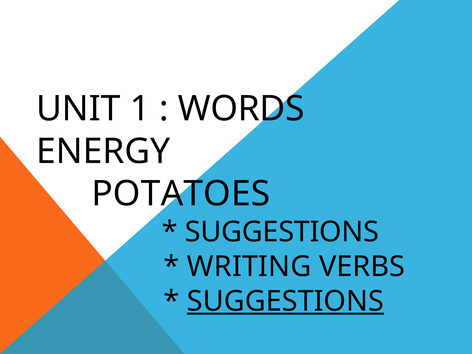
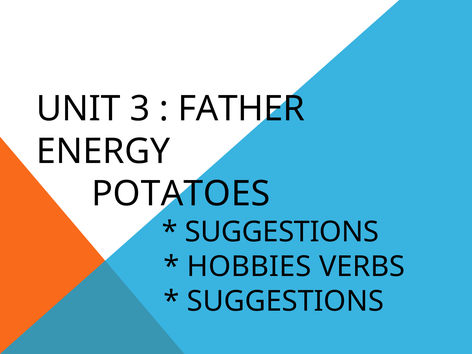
1: 1 -> 3 (140, 109)
WORDS: WORDS -> FATHER (241, 109)
WRITING: WRITING -> HOBBIES (249, 267)
SUGGESTIONS underline: present -> none (285, 301)
